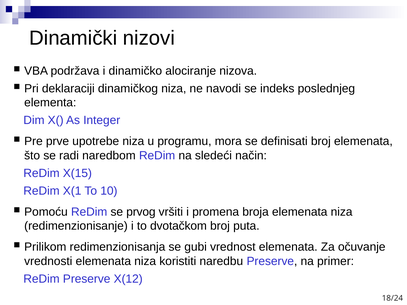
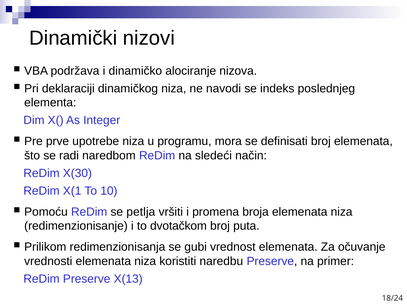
X(15: X(15 -> X(30 (77, 173)
prvog: prvog -> petlja (141, 212)
X(12: X(12 -> X(13 (128, 279)
